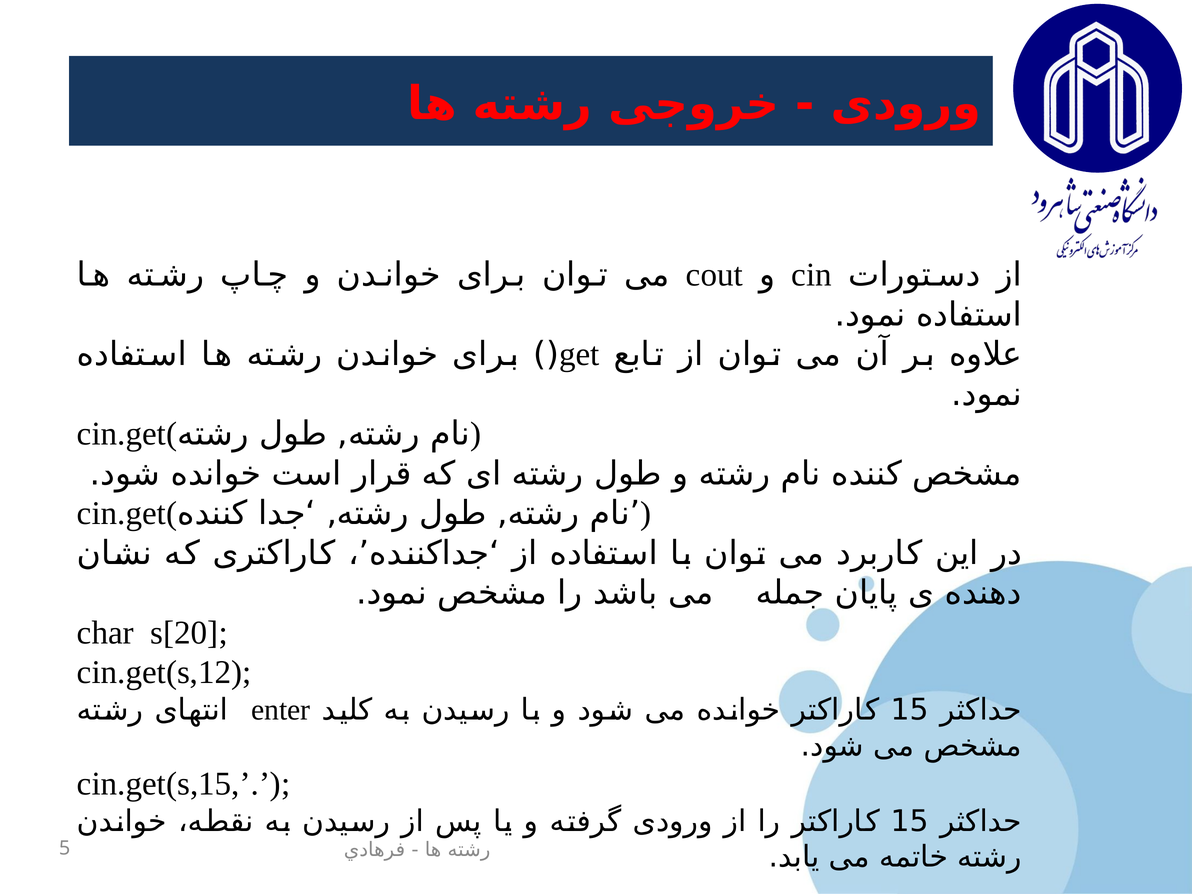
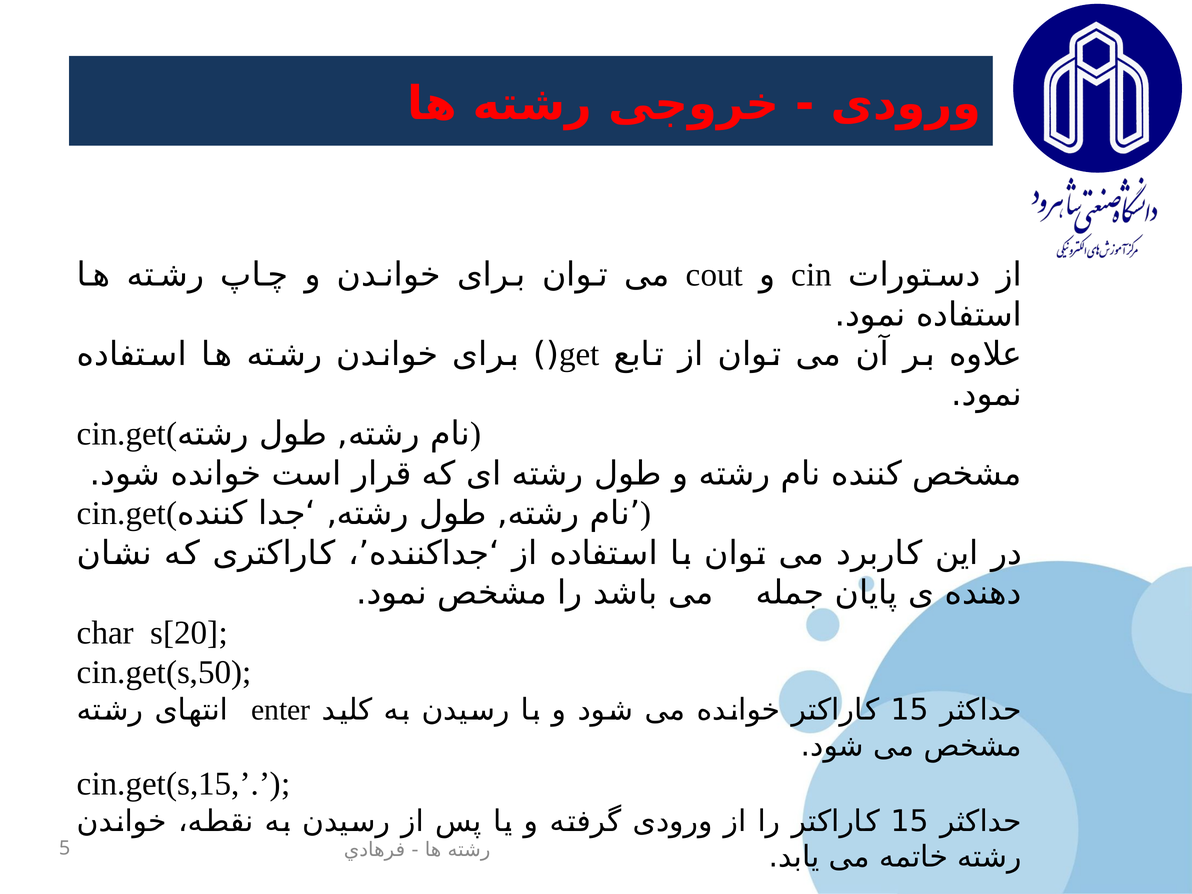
cin.get(s,12: cin.get(s,12 -> cin.get(s,50 (164, 672)
